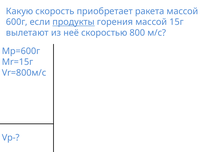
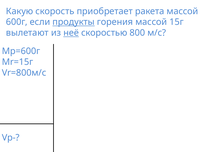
неё underline: none -> present (71, 33)
